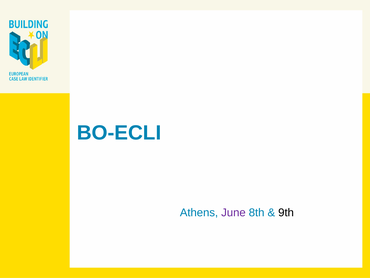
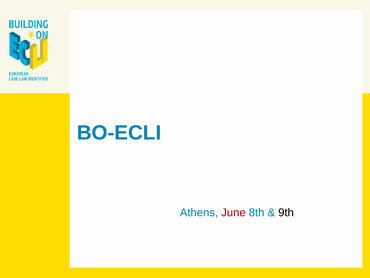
June colour: purple -> red (233, 212)
